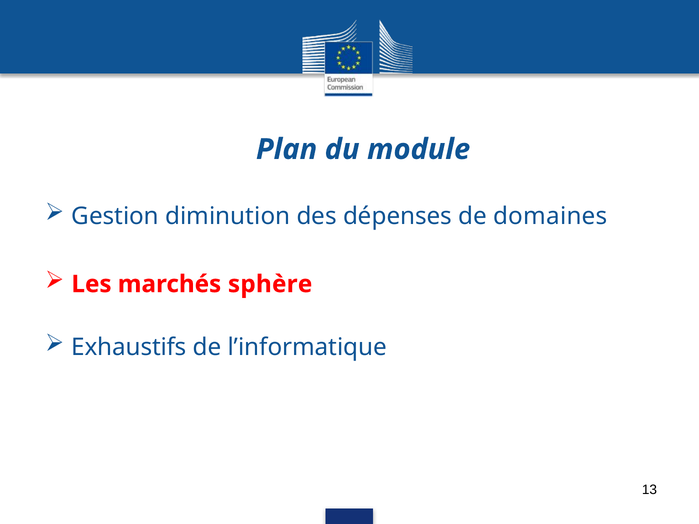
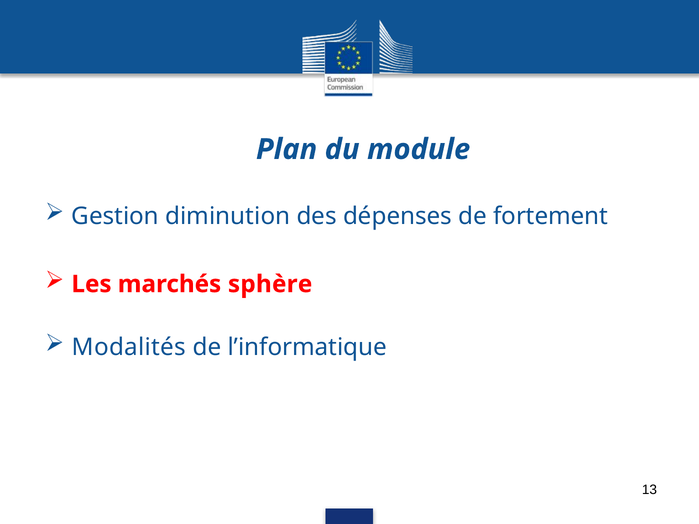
domaines: domaines -> fortement (551, 216)
Exhaustifs: Exhaustifs -> Modalités (129, 347)
